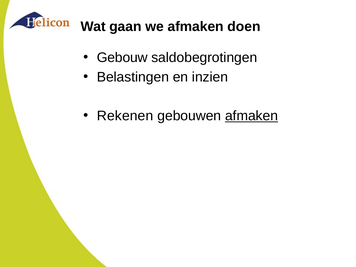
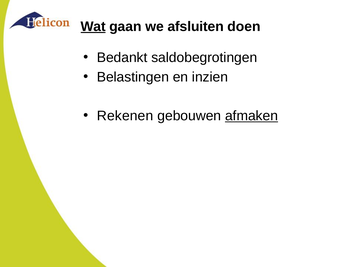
Wat underline: none -> present (93, 27)
we afmaken: afmaken -> afsluiten (196, 27)
Gebouw: Gebouw -> Bedankt (122, 58)
